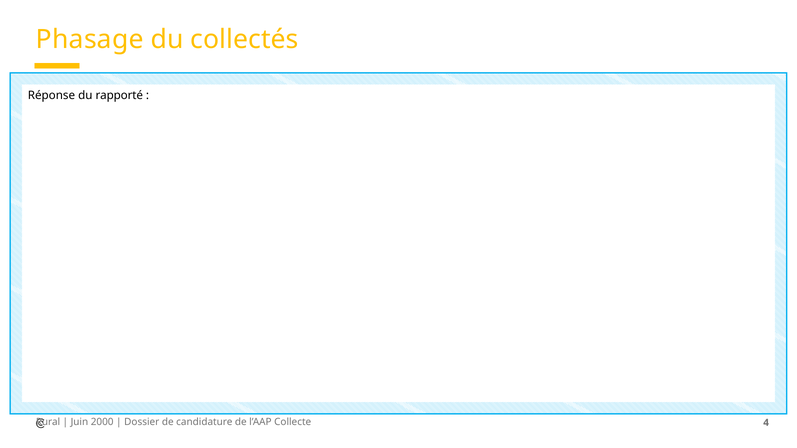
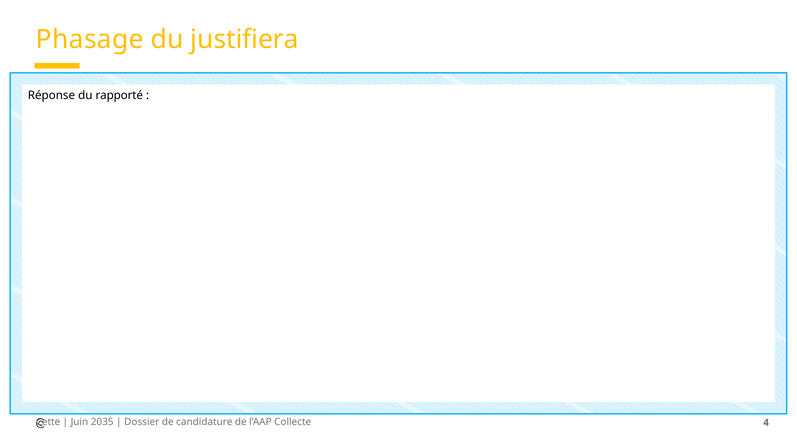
collectés: collectés -> justifiera (245, 40)
Rural: Rural -> Cette (48, 422)
2000: 2000 -> 2035 (102, 422)
